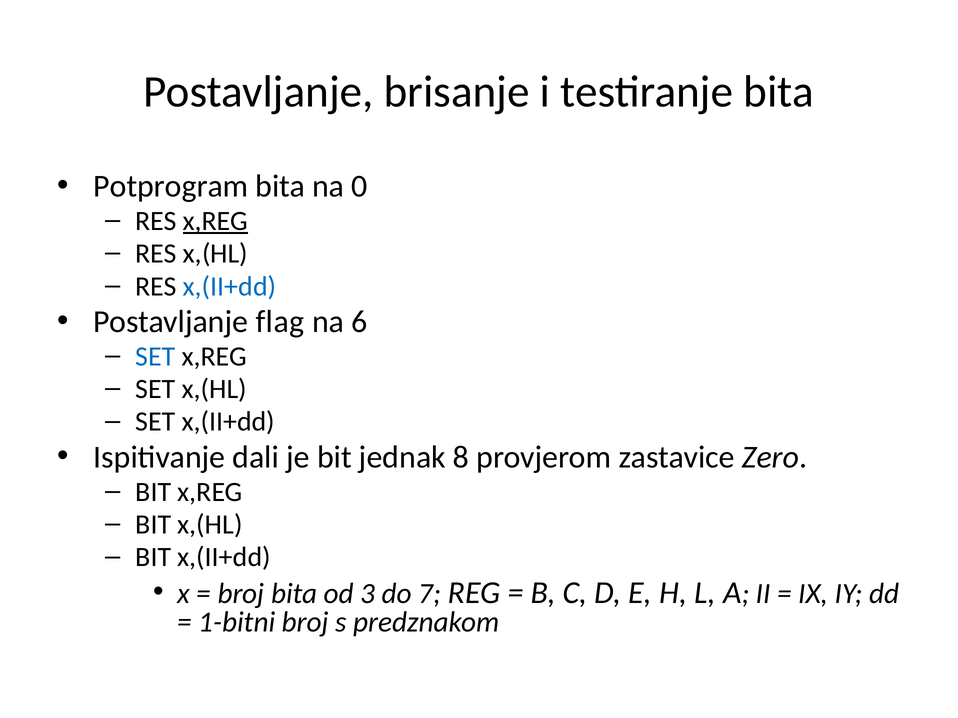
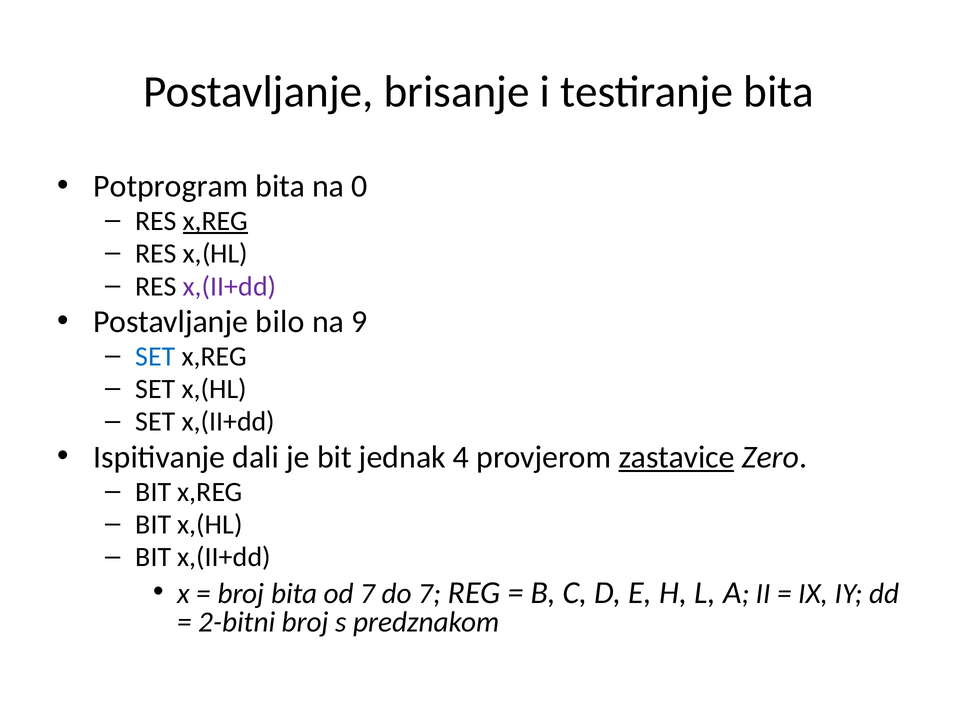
x,(II+dd colour: blue -> purple (230, 287)
flag: flag -> bilo (280, 322)
6: 6 -> 9 (360, 322)
8: 8 -> 4 (461, 458)
zastavice underline: none -> present (676, 458)
od 3: 3 -> 7 (368, 594)
1-bitni: 1-bitni -> 2-bitni (237, 623)
